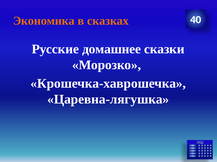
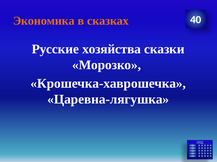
домашнее: домашнее -> хозяйства (112, 49)
